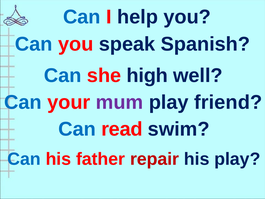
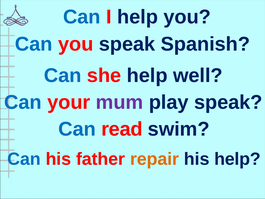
she high: high -> help (147, 75)
play friend: friend -> speak (228, 102)
repair colour: red -> orange (155, 159)
his play: play -> help (237, 159)
